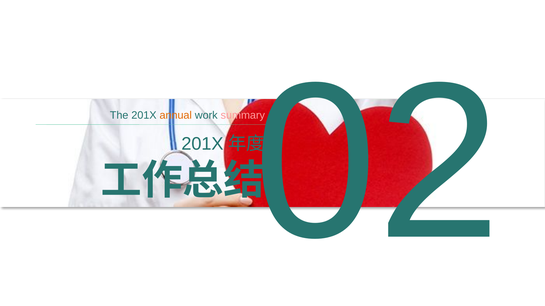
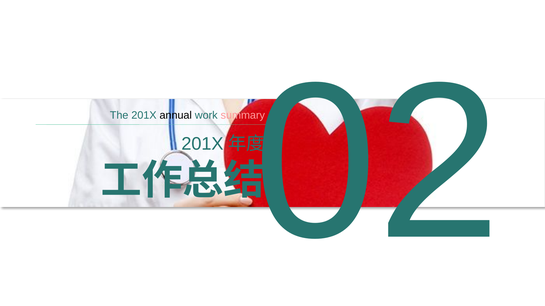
annual colour: orange -> black (176, 115)
